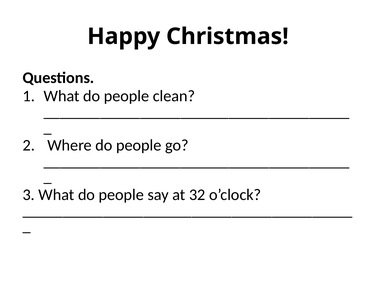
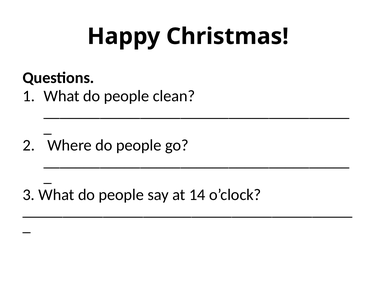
32: 32 -> 14 (197, 195)
